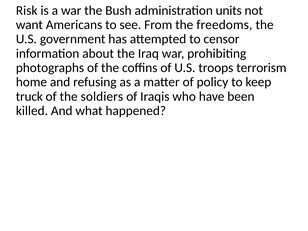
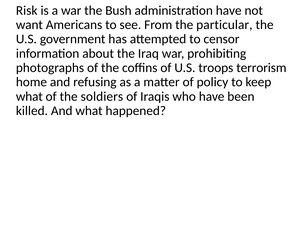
administration units: units -> have (229, 10)
freedoms: freedoms -> particular (224, 25)
truck: truck -> what (29, 96)
